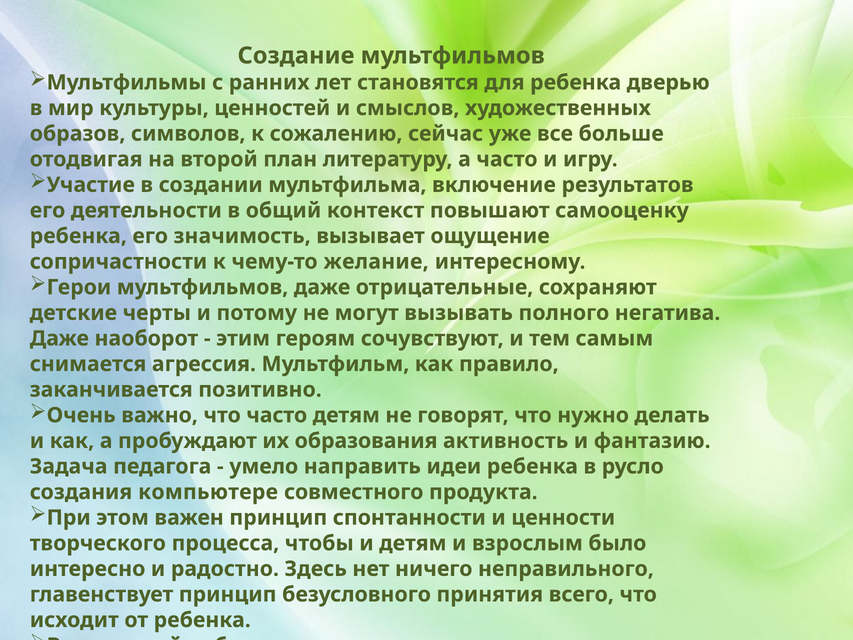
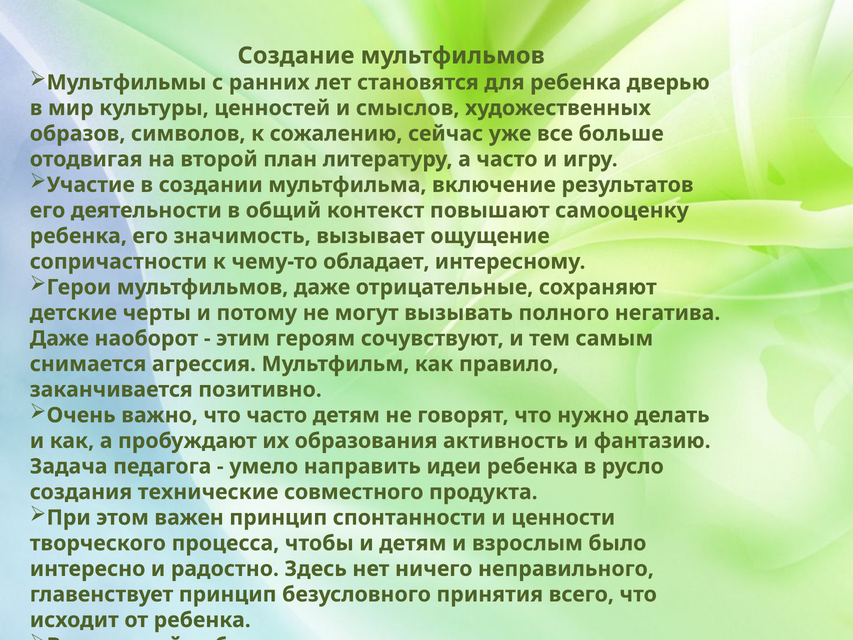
желание: желание -> обладает (376, 262)
компьютере: компьютере -> технические (208, 492)
